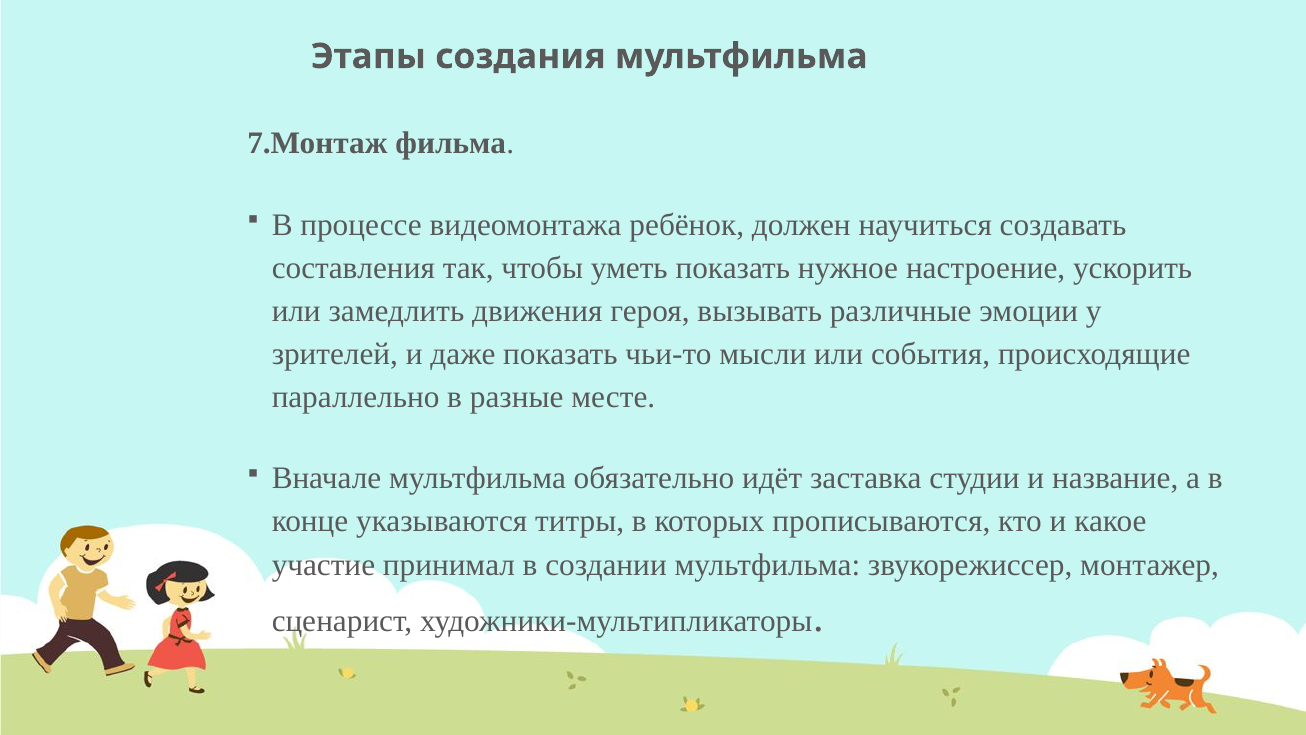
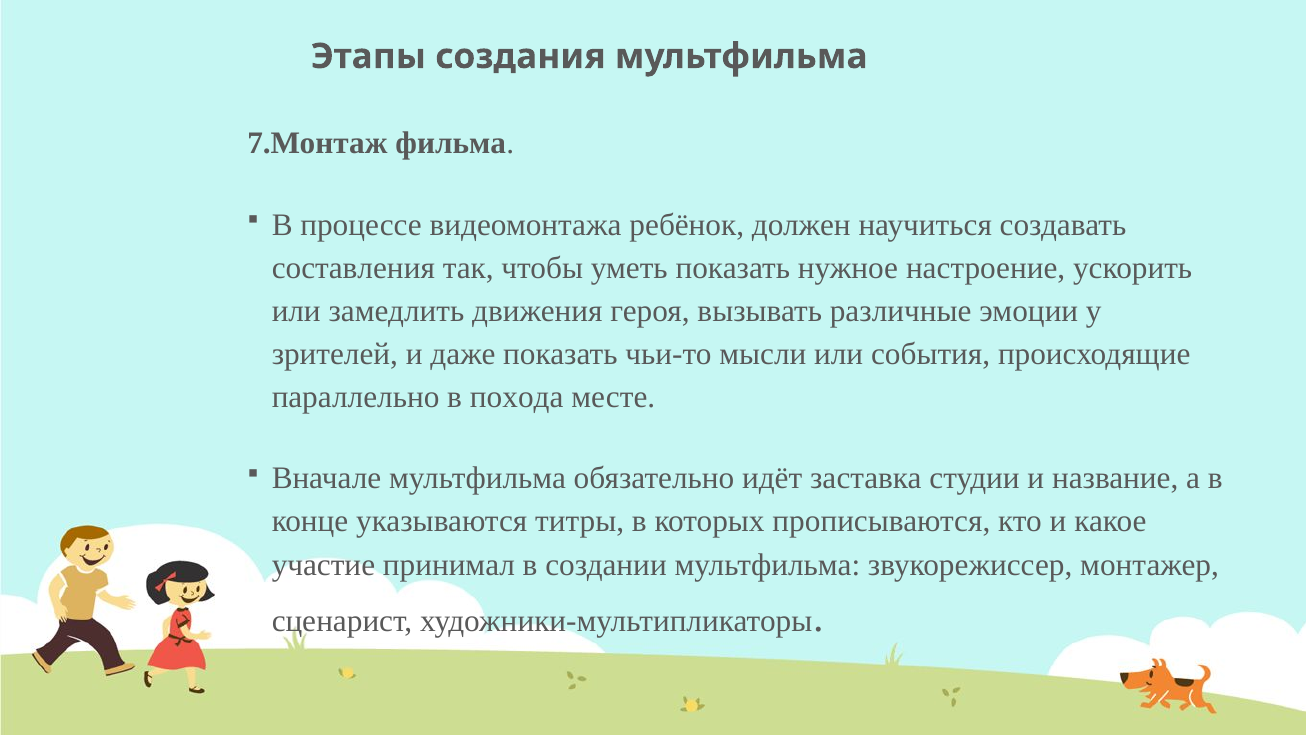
разные: разные -> похода (517, 397)
